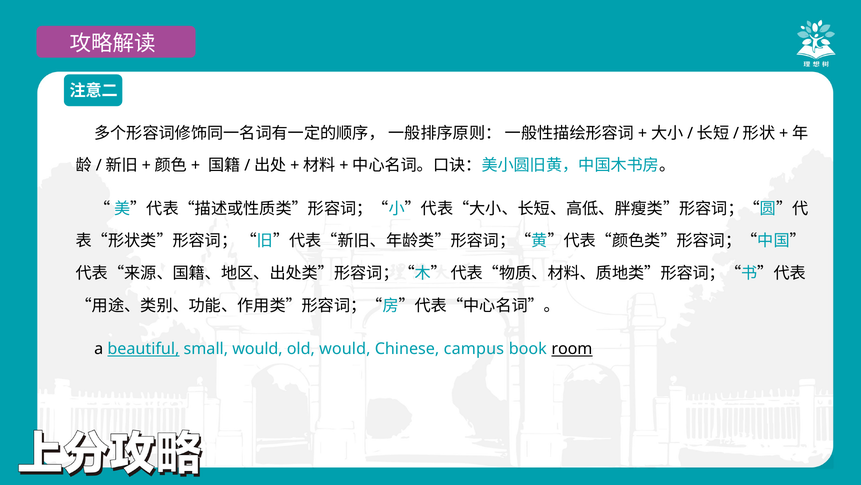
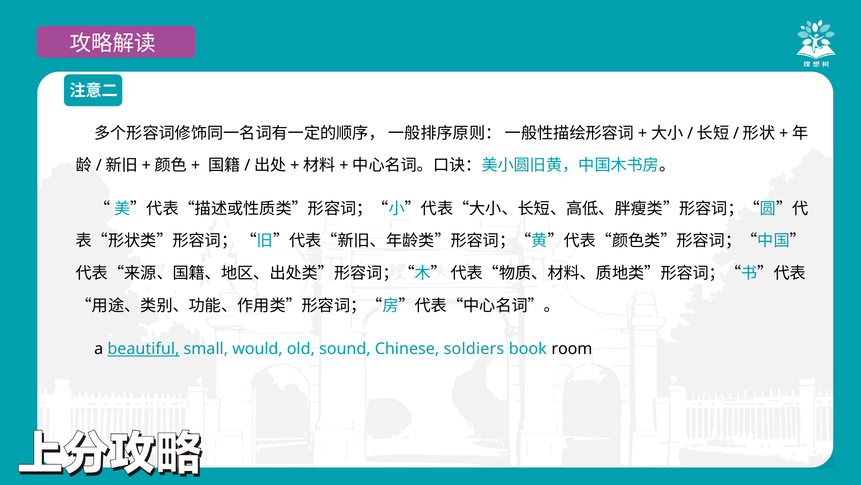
old would: would -> sound (345, 349)
campus: campus -> soldiers (474, 349)
room underline: present -> none (572, 349)
